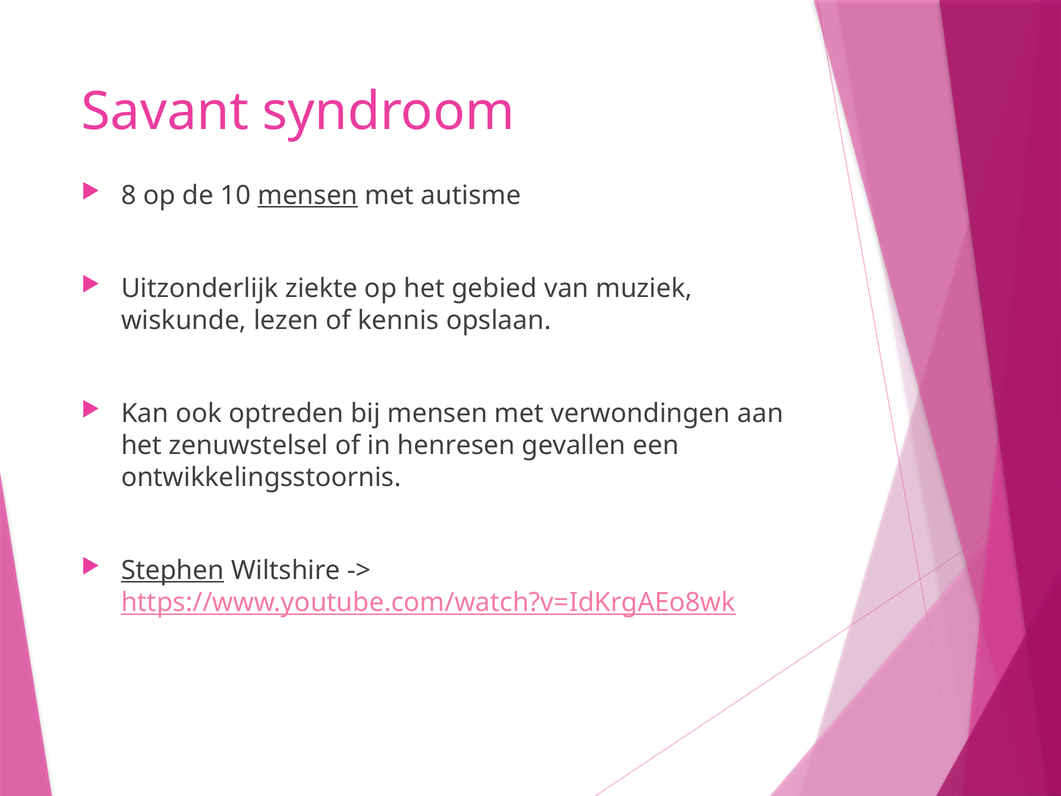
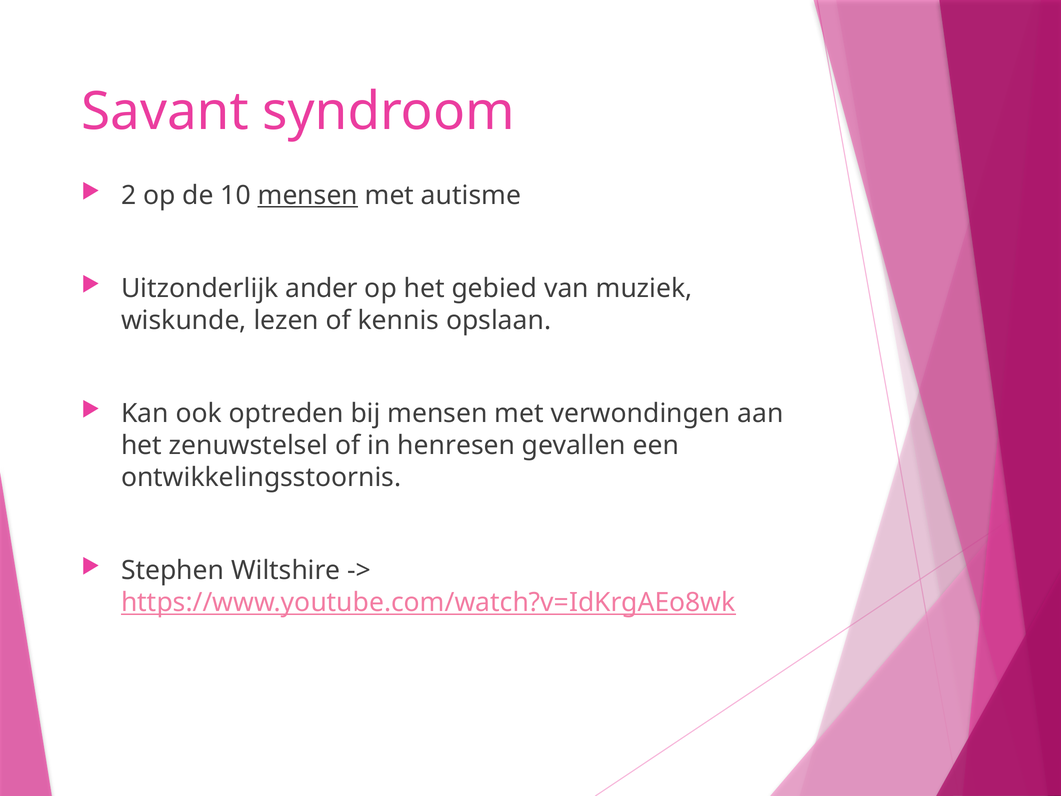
8: 8 -> 2 (129, 195)
ziekte: ziekte -> ander (322, 288)
Stephen underline: present -> none (173, 570)
